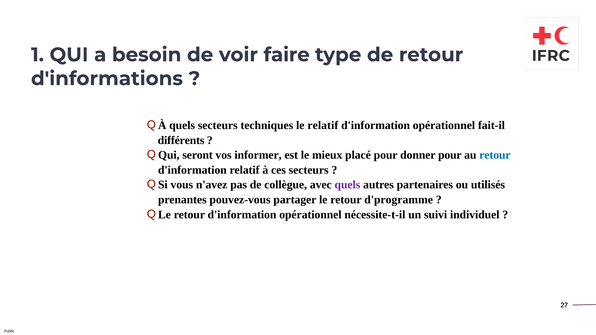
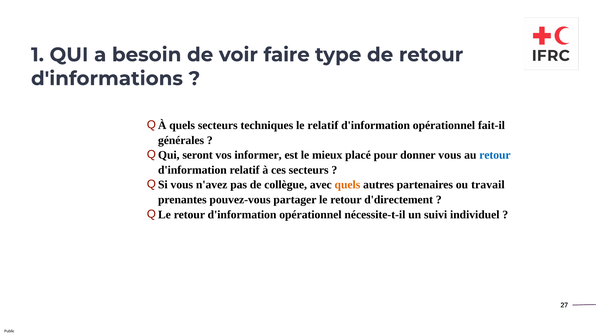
différents: différents -> générales (181, 140)
donner pour: pour -> vous (450, 155)
quels colour: purple -> orange (347, 185)
utilisés: utilisés -> travail (488, 185)
d'programme: d'programme -> d'directement (399, 200)
